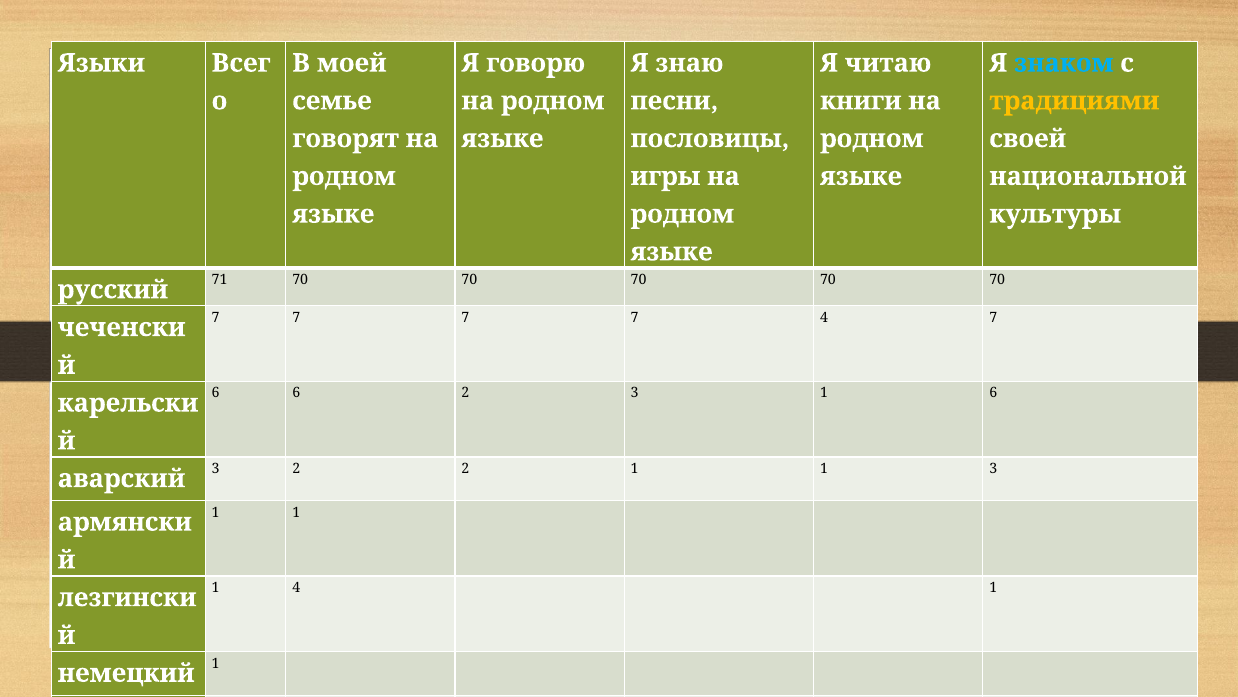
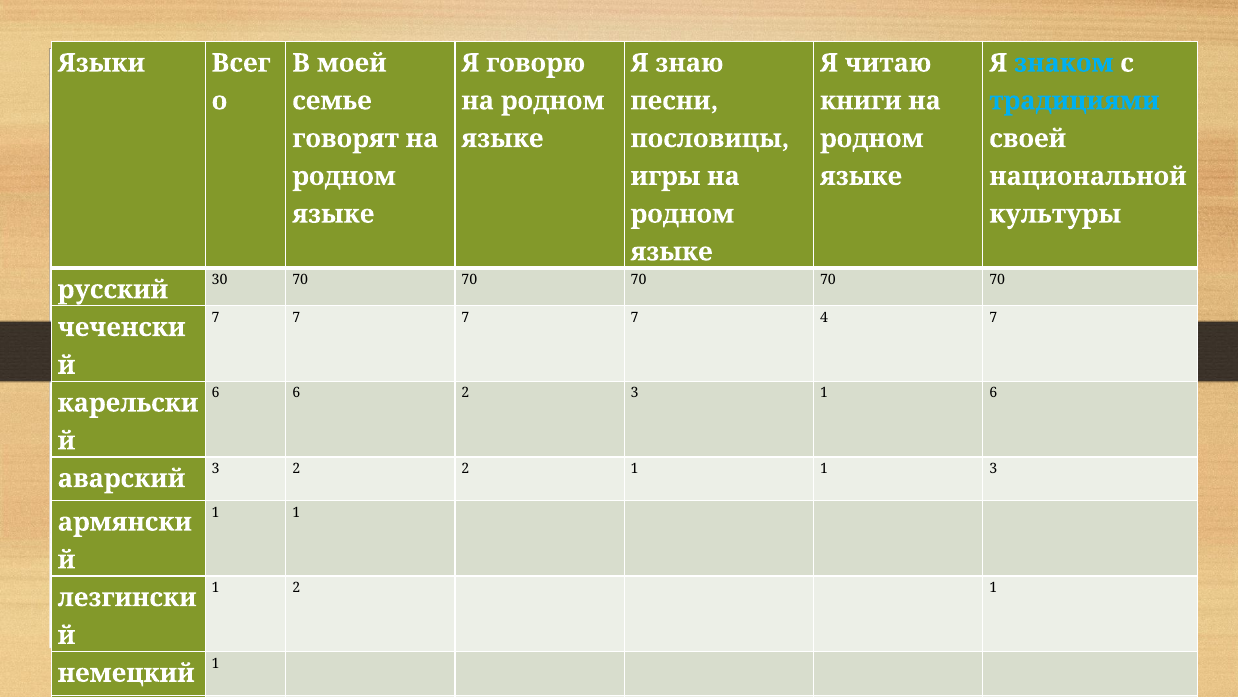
традициями colour: yellow -> light blue (1074, 101)
71: 71 -> 30 (220, 280)
1 4: 4 -> 2 (296, 587)
